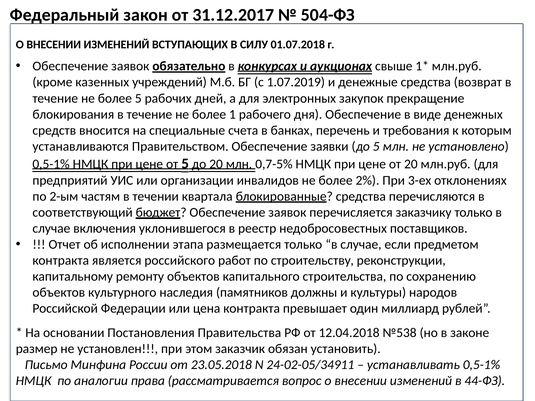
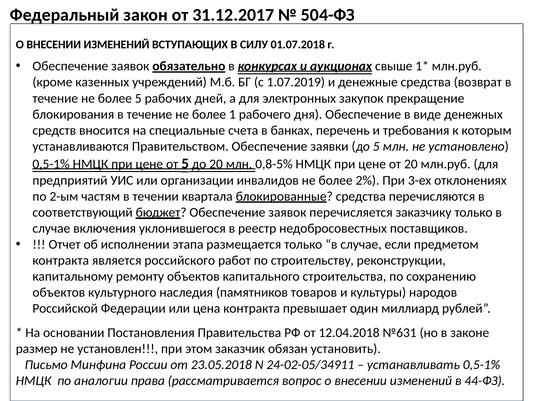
0,7-5%: 0,7-5% -> 0,8-5% (274, 164)
должны: должны -> товаров (314, 293)
№538: №538 -> №631 (400, 333)
